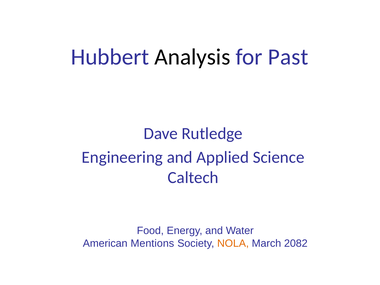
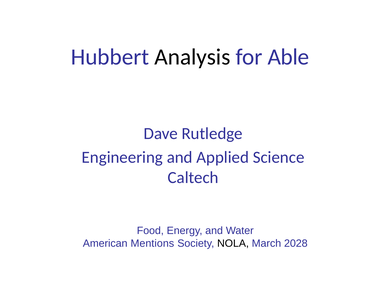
Past: Past -> Able (288, 57)
NOLA colour: orange -> black (233, 243)
2082: 2082 -> 2028 (296, 243)
